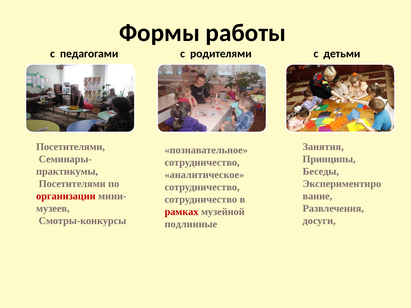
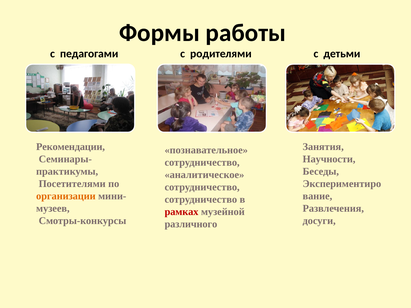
Посетителями: Посетителями -> Рекомендации (71, 147)
Принципы: Принципы -> Научности (329, 159)
организации colour: red -> orange (66, 196)
подлинные: подлинные -> различного (191, 224)
